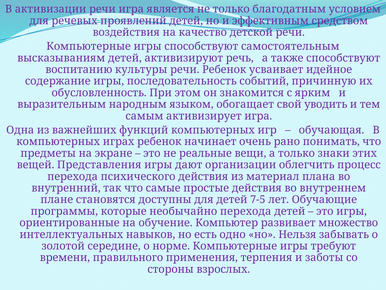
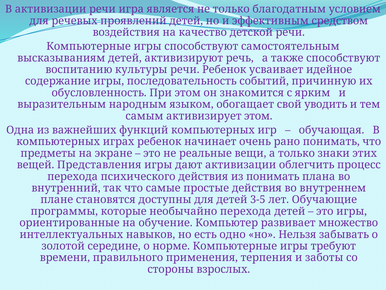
активизирует игра: игра -> этом (258, 116)
дают организации: организации -> активизации (241, 165)
из материал: материал -> понимать (273, 176)
7-5: 7-5 -> 3-5 (258, 199)
